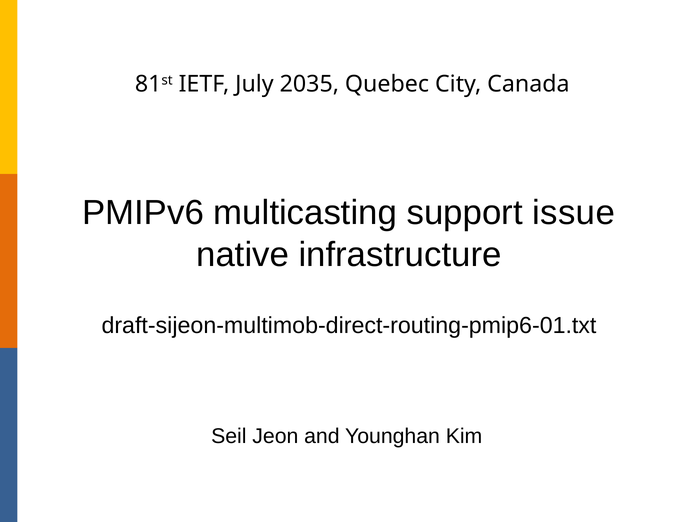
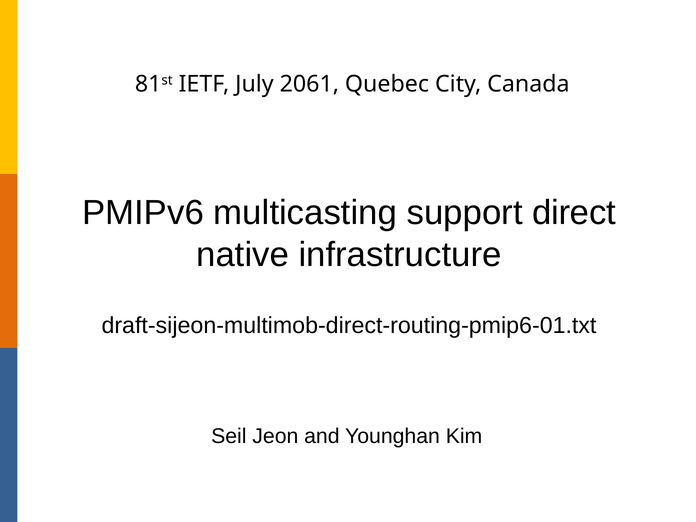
2035: 2035 -> 2061 (309, 84)
issue: issue -> direct (574, 213)
